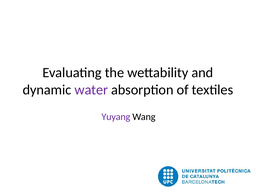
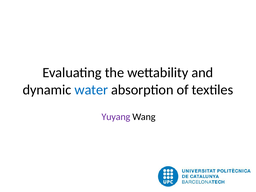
water colour: purple -> blue (91, 90)
